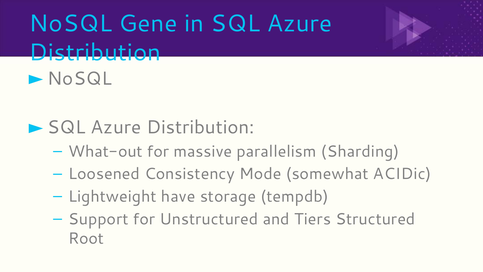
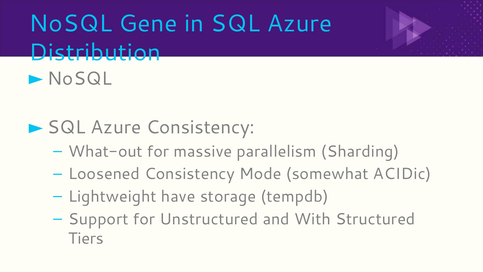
Distribution: Distribution -> Consistency (201, 127)
Tiers: Tiers -> With (313, 219)
Root: Root -> Tiers (86, 238)
